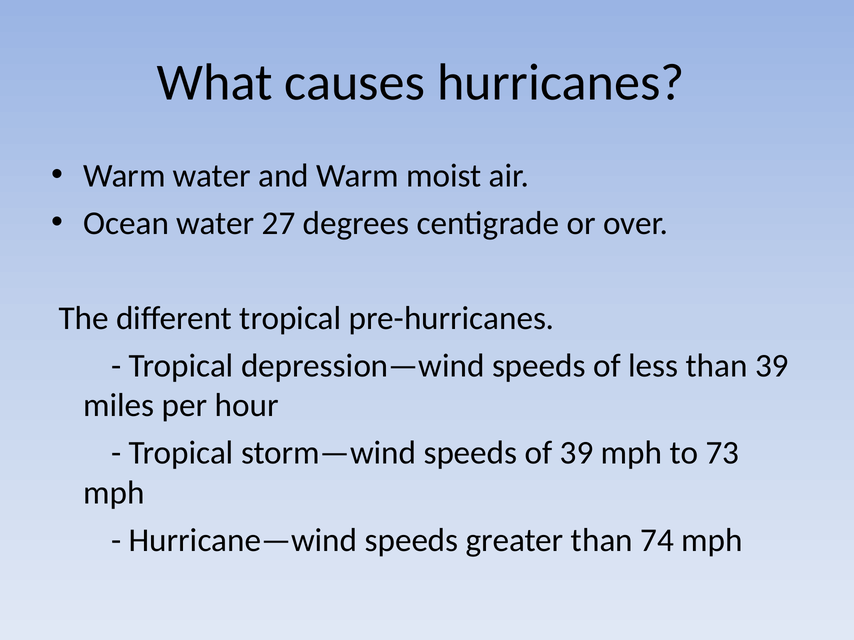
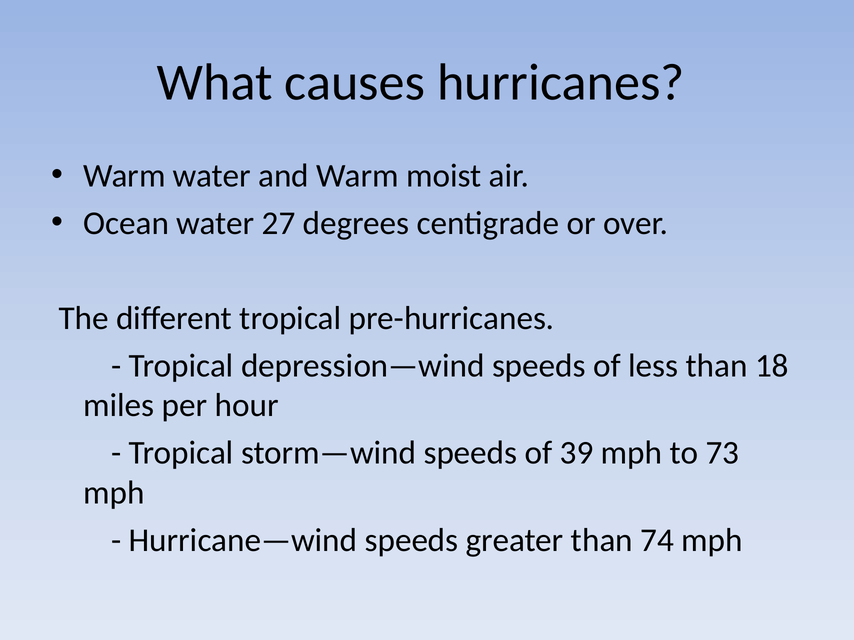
than 39: 39 -> 18 (772, 366)
